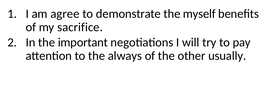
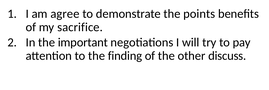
myself: myself -> points (199, 14)
always: always -> finding (125, 56)
usually: usually -> discuss (227, 56)
